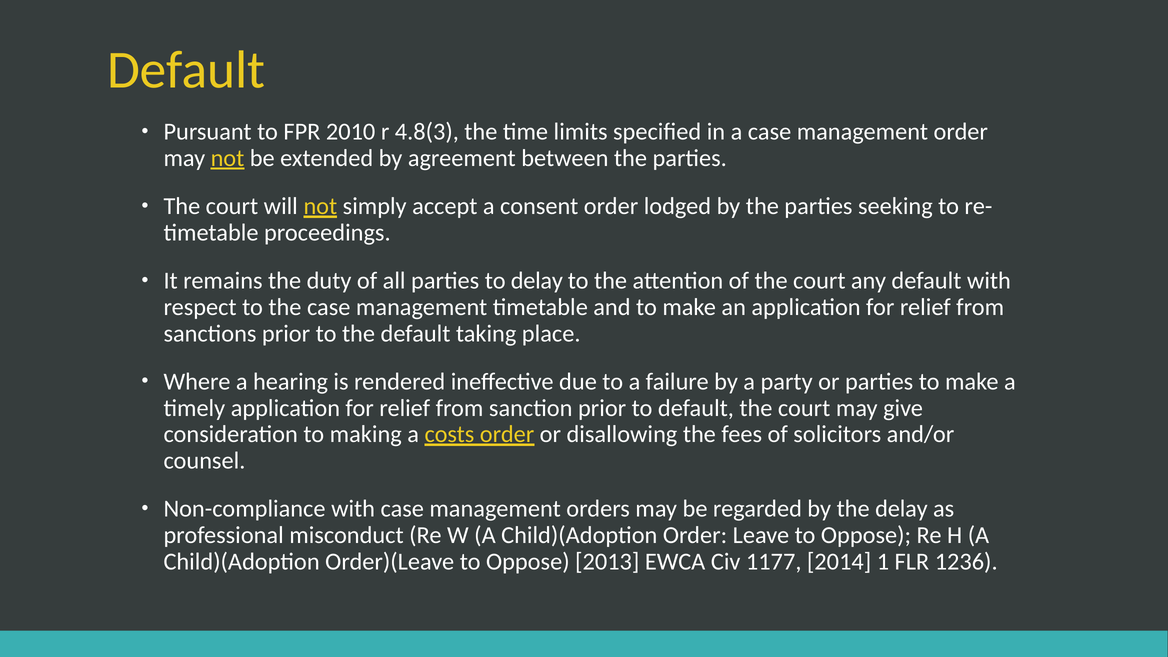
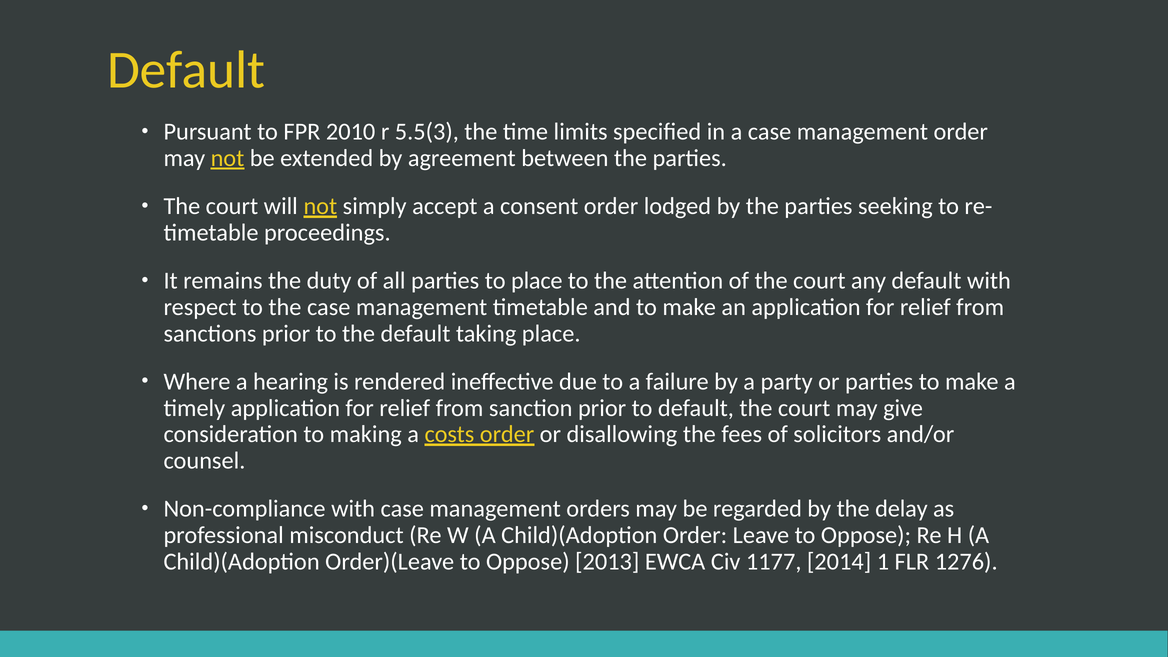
4.8(3: 4.8(3 -> 5.5(3 (427, 132)
to delay: delay -> place (537, 281)
1236: 1236 -> 1276 (966, 561)
